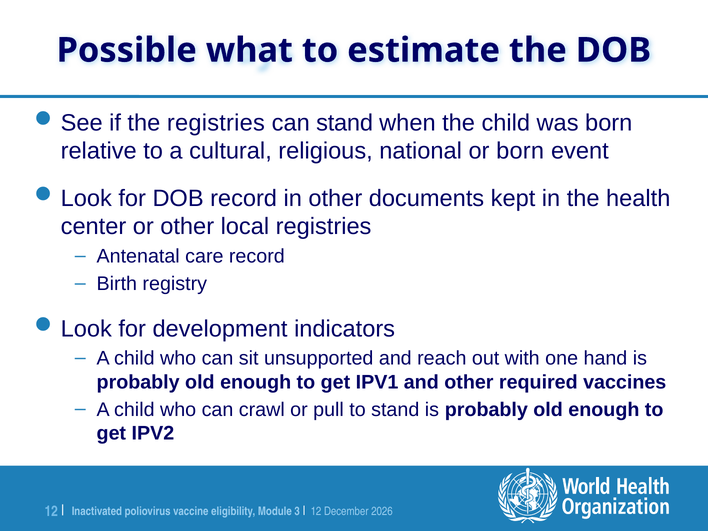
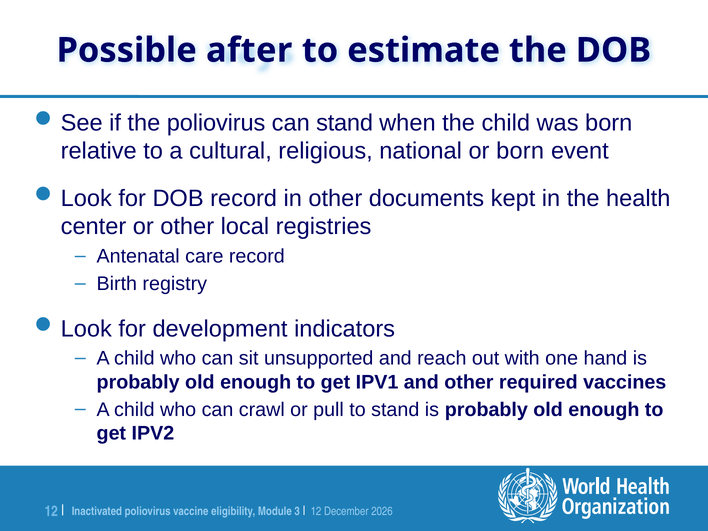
what: what -> after (249, 50)
the registries: registries -> poliovirus (216, 123)
